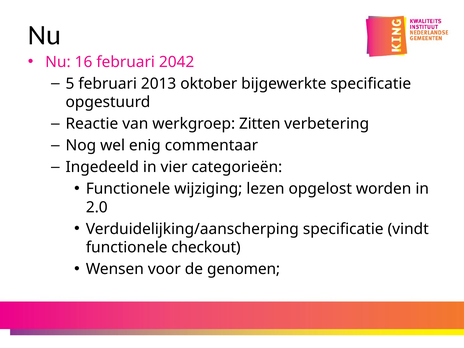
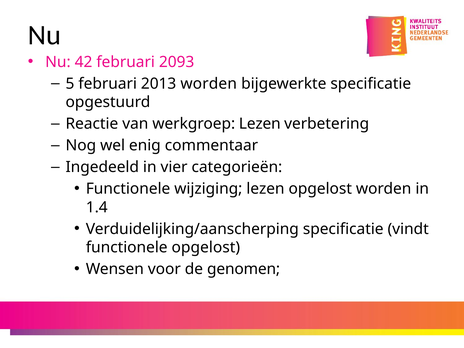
16: 16 -> 42 (84, 62)
2042: 2042 -> 2093 (177, 62)
2013 oktober: oktober -> worden (209, 84)
werkgroep Zitten: Zitten -> Lezen (260, 124)
2.0: 2.0 -> 1.4 (97, 207)
functionele checkout: checkout -> opgelost (206, 248)
